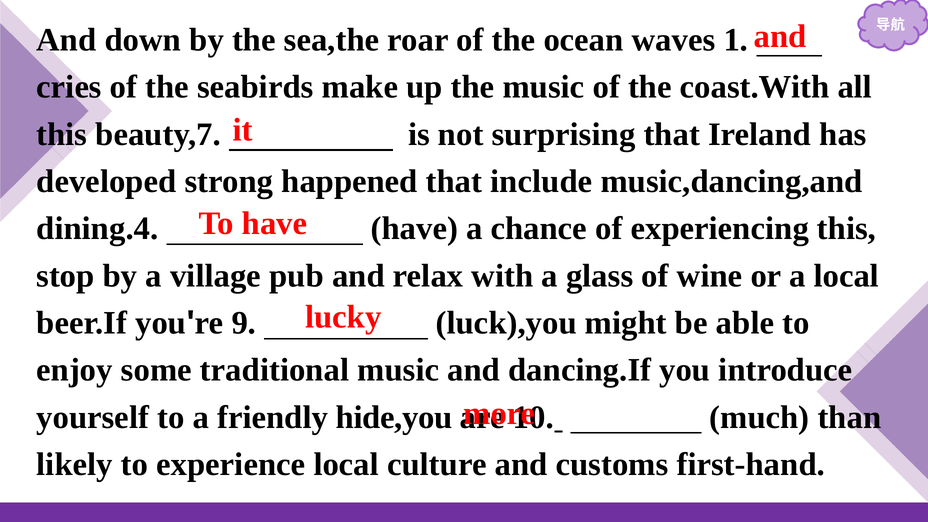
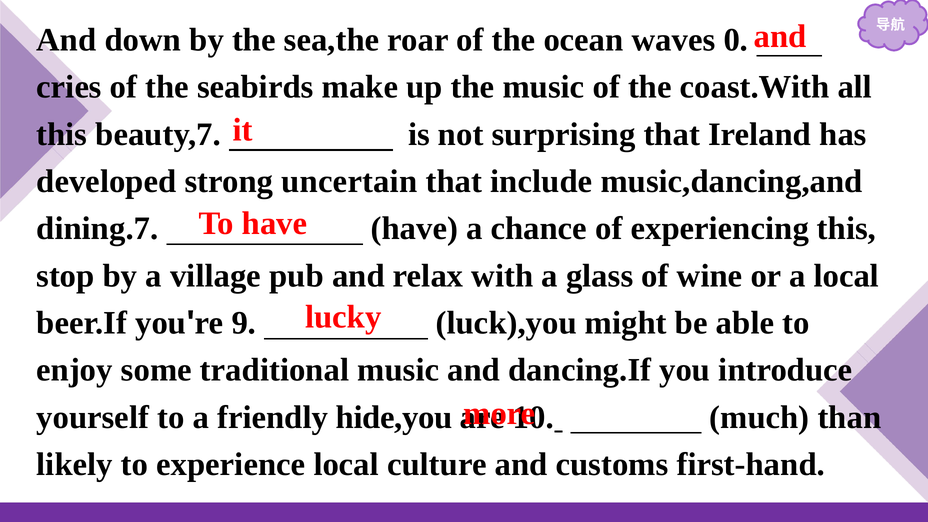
1: 1 -> 0 (736, 40)
happened: happened -> uncertain (349, 181)
dining.4: dining.4 -> dining.7 (97, 229)
